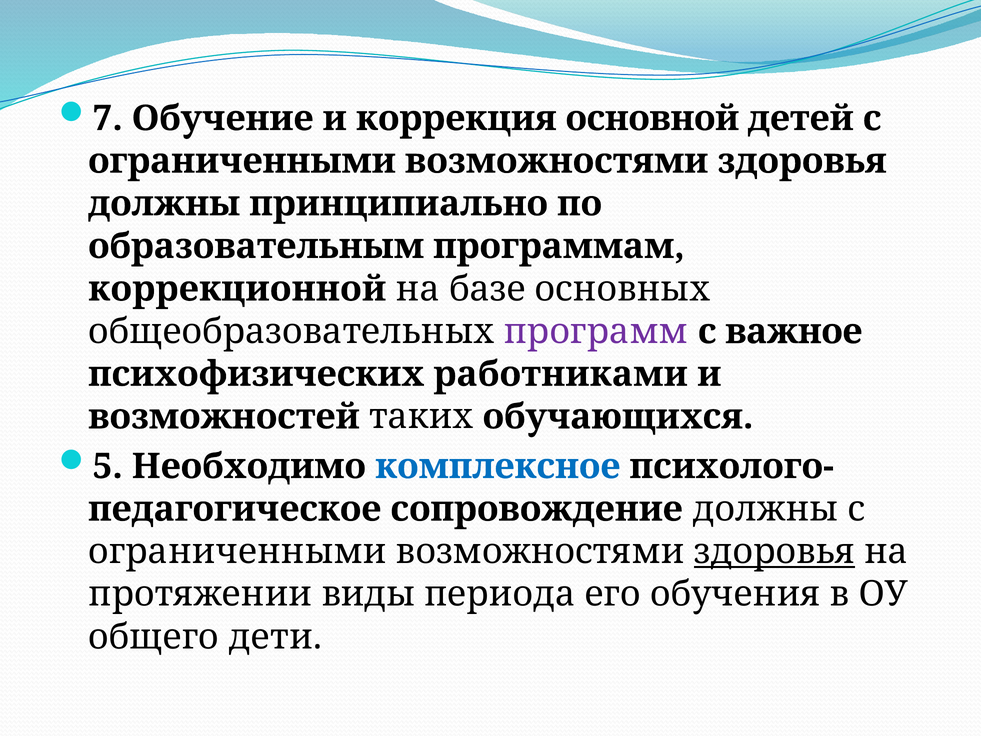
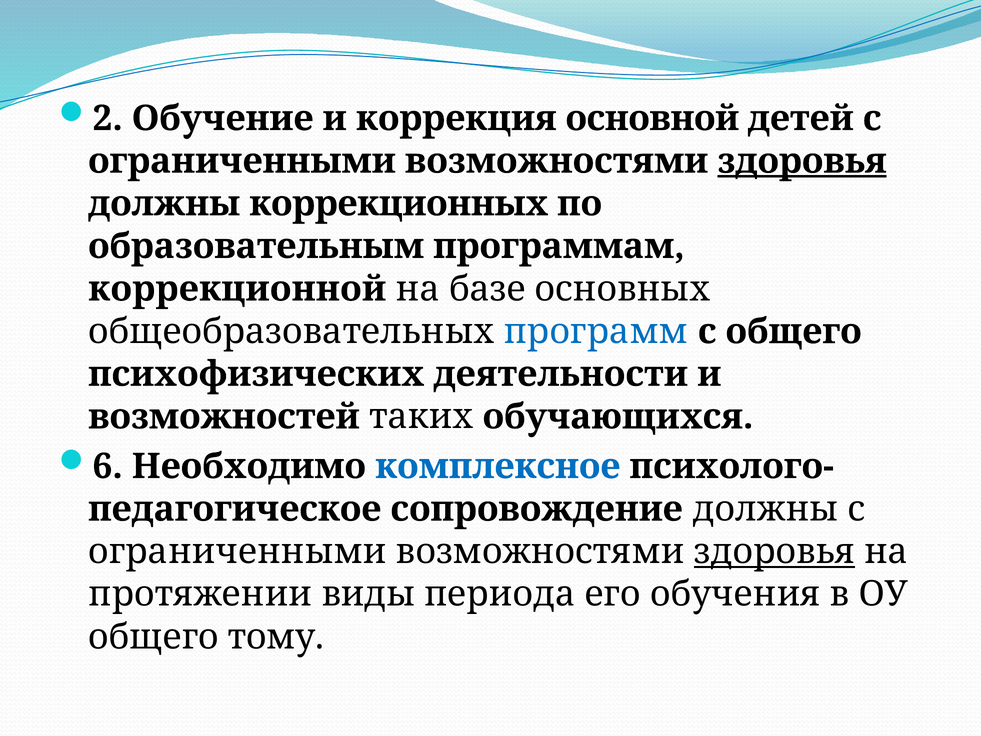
7: 7 -> 2 (108, 118)
здоровья underline: none -> present (802, 161)
принципиально: принципиально -> коррекционных (399, 204)
программ colour: purple -> blue (596, 331)
с важное: важное -> общего (794, 331)
работниками: работниками -> деятельности (561, 374)
5: 5 -> 6 (108, 466)
дети: дети -> тому (276, 637)
